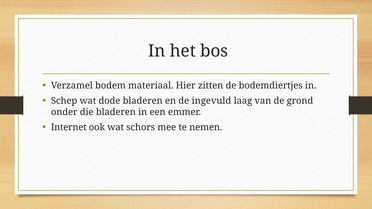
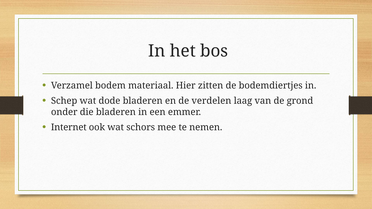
ingevuld: ingevuld -> verdelen (211, 101)
